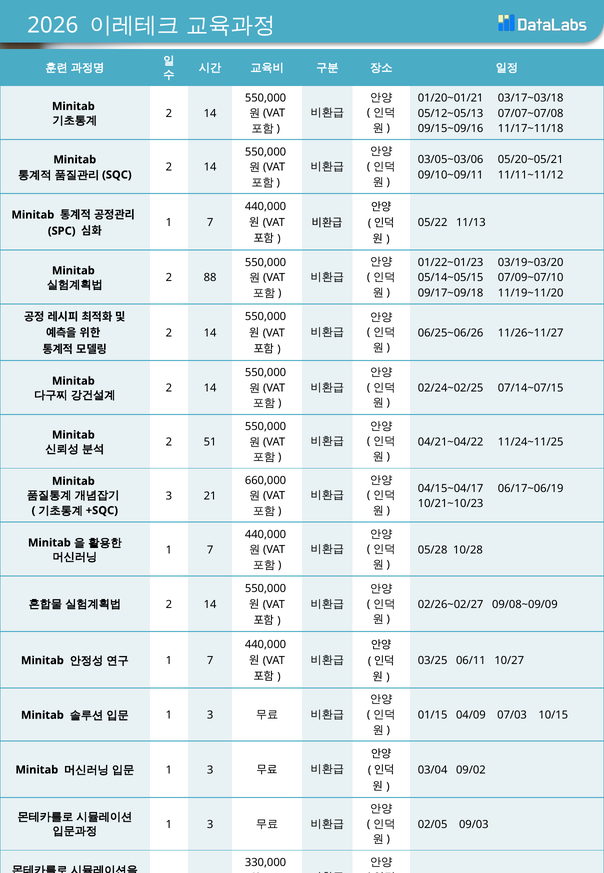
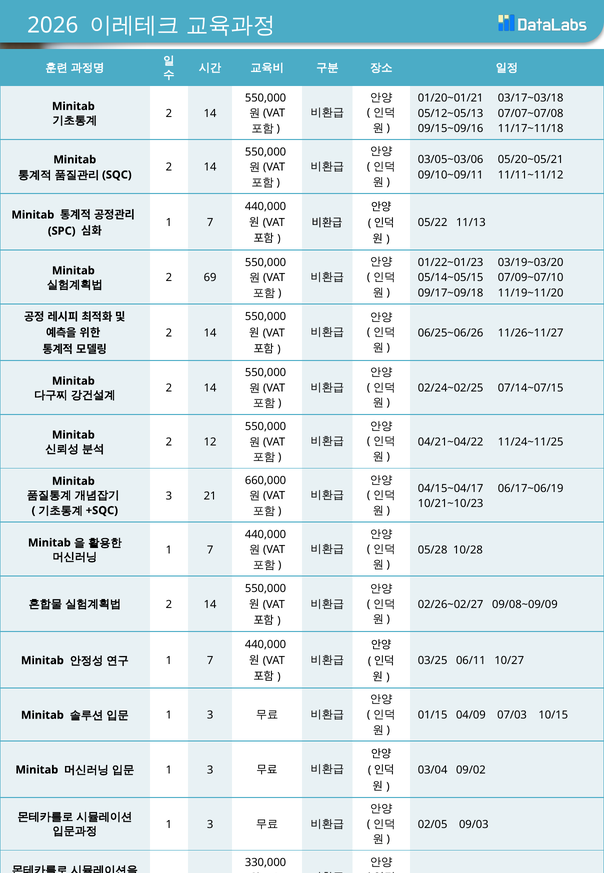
88: 88 -> 69 (210, 277)
51: 51 -> 12 (210, 442)
